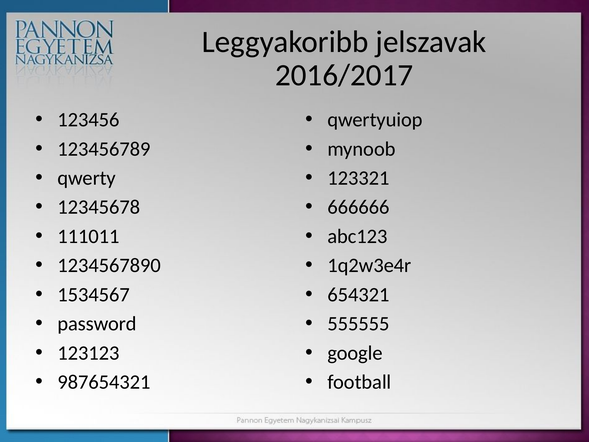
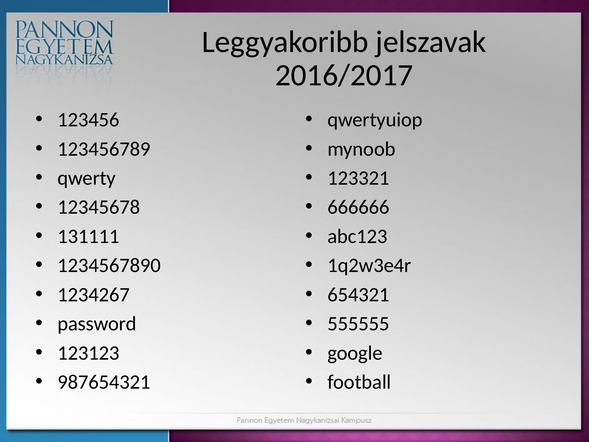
111011: 111011 -> 131111 (88, 236)
1534567: 1534567 -> 1234267 (94, 294)
